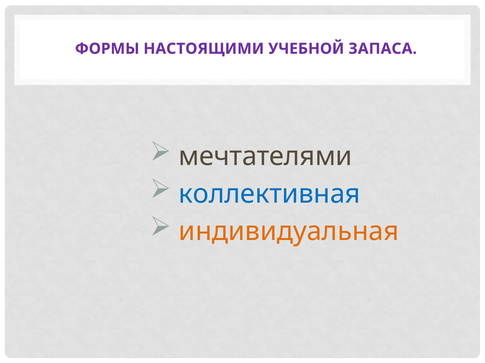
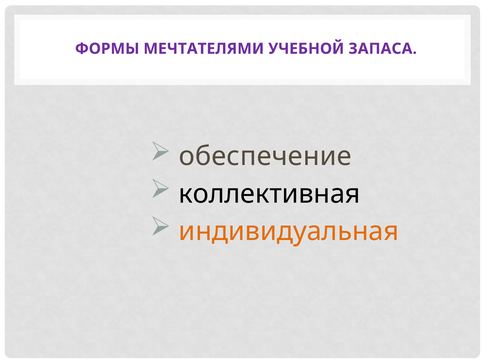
НАСТОЯЩИМИ: НАСТОЯЩИМИ -> МЕЧТАТЕЛЯМИ (204, 49)
мечтателями: мечтателями -> обеспечение (265, 157)
коллективная colour: blue -> black (270, 194)
